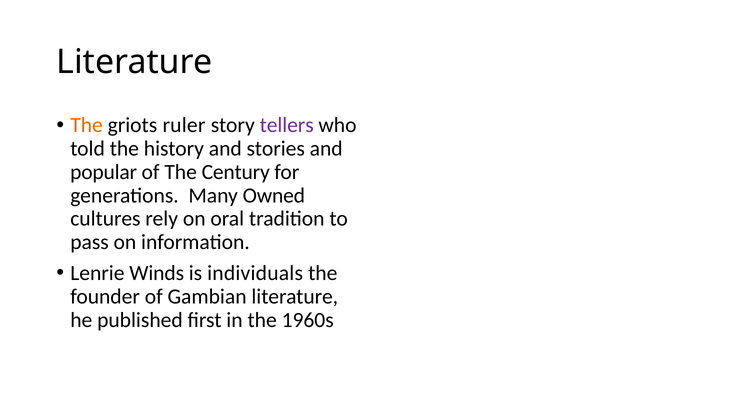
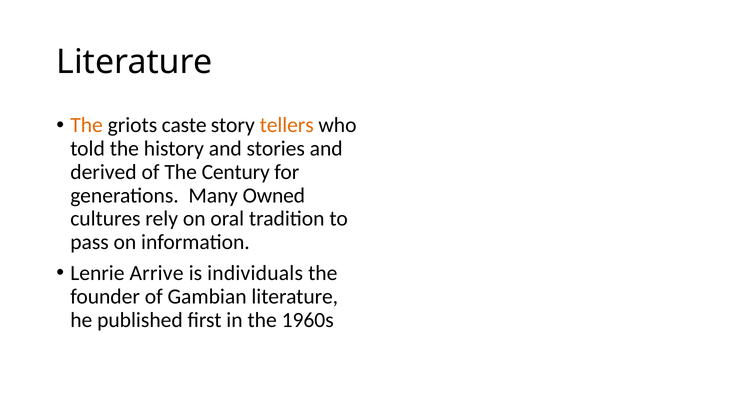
ruler: ruler -> caste (184, 125)
tellers colour: purple -> orange (287, 125)
popular: popular -> derived (103, 172)
Winds: Winds -> Arrive (157, 273)
